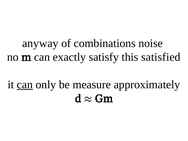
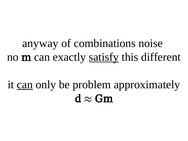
satisfy underline: none -> present (104, 57)
satisfied: satisfied -> different (161, 57)
measure: measure -> problem (92, 85)
